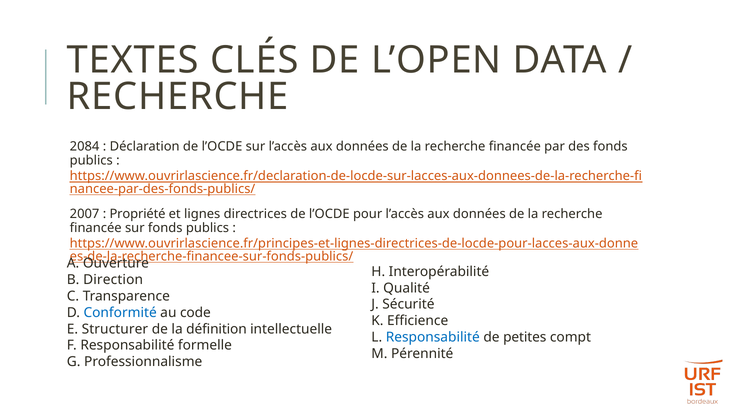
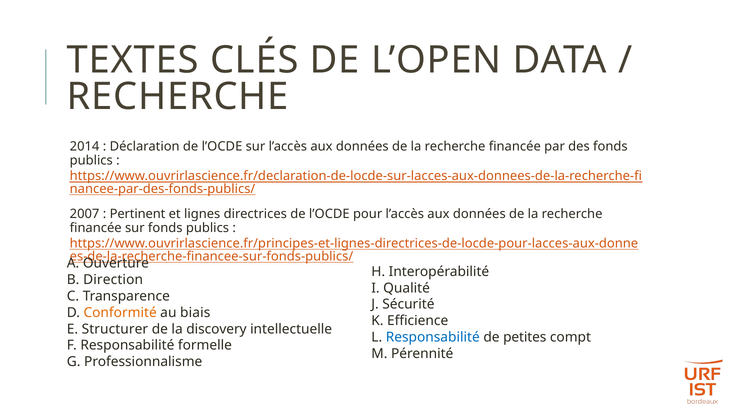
2084: 2084 -> 2014 (85, 147)
Propriété: Propriété -> Pertinent (138, 214)
Conformité colour: blue -> orange (120, 313)
code: code -> biais (195, 313)
définition: définition -> discovery (216, 330)
